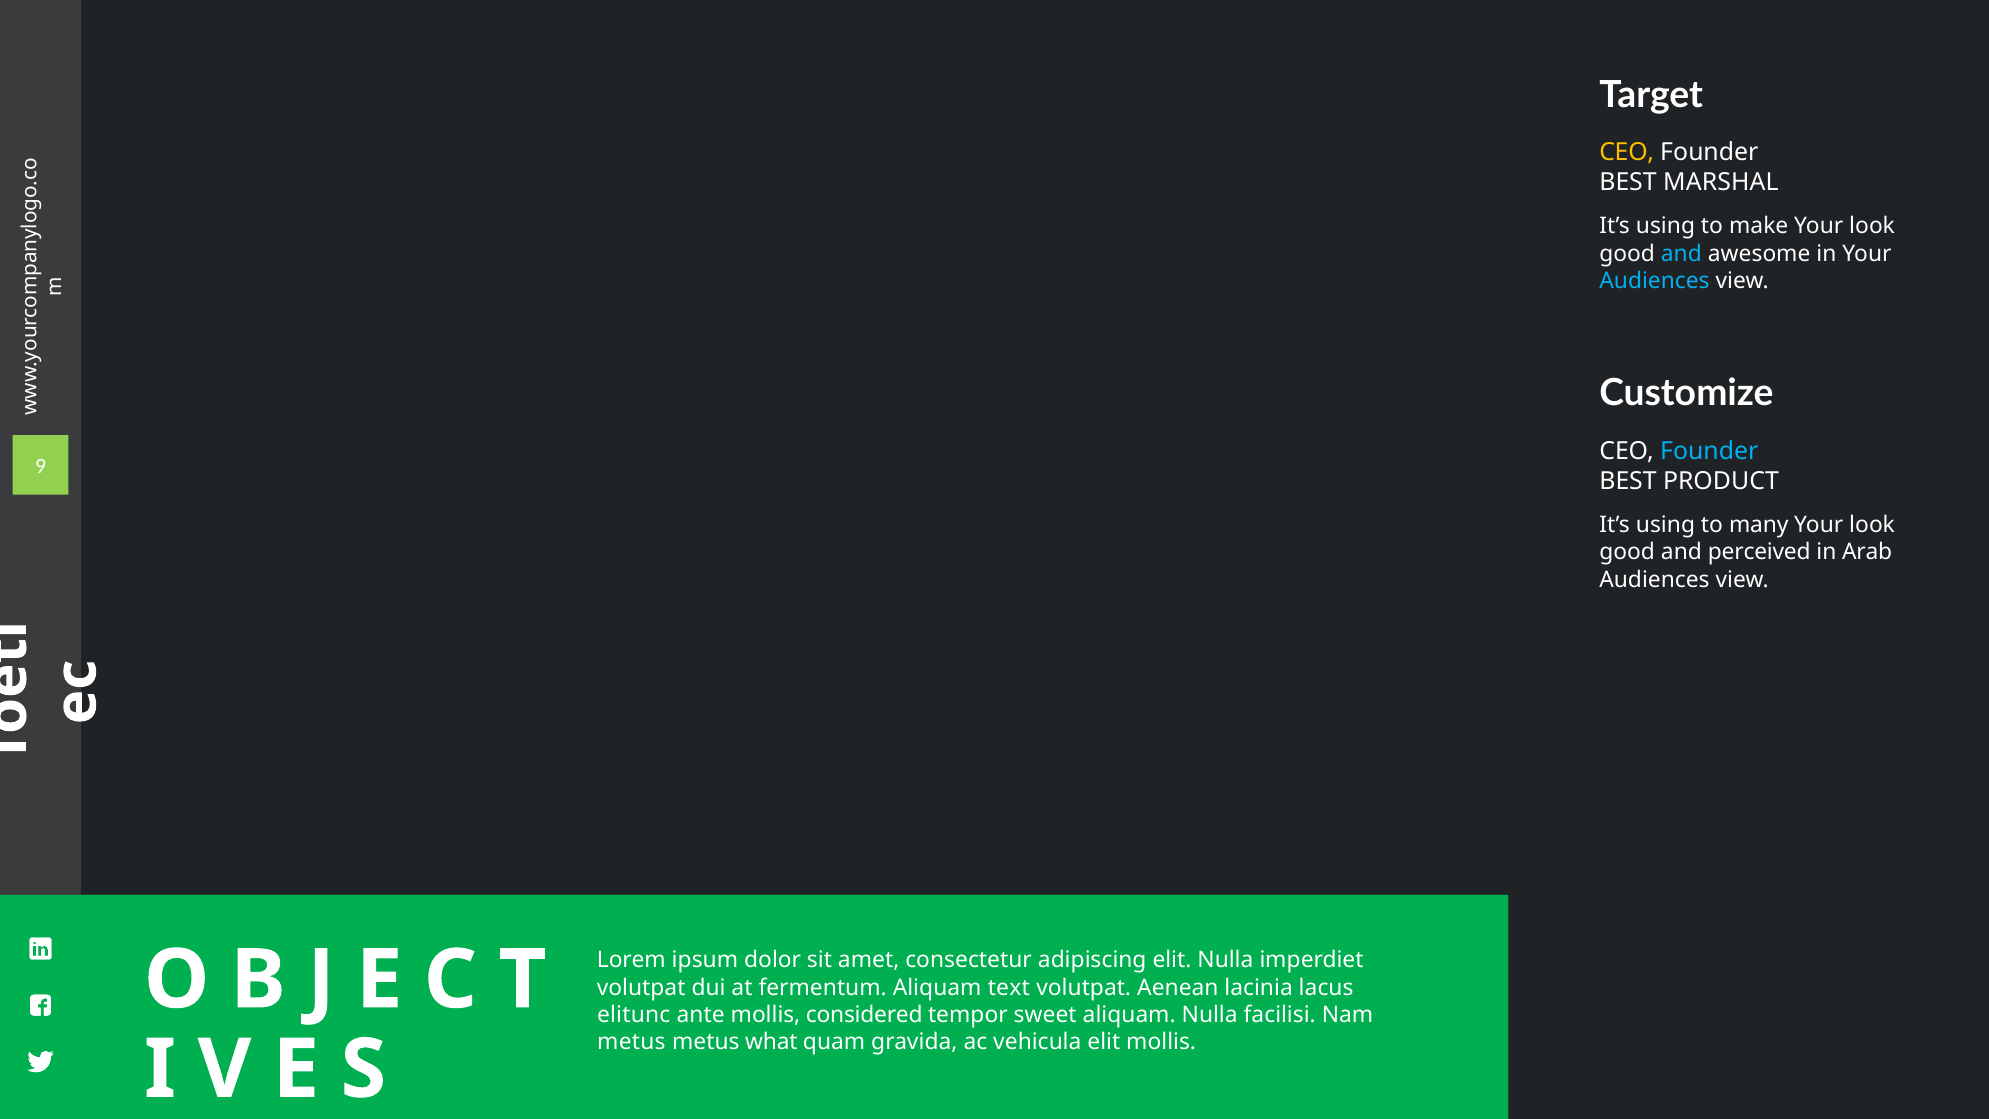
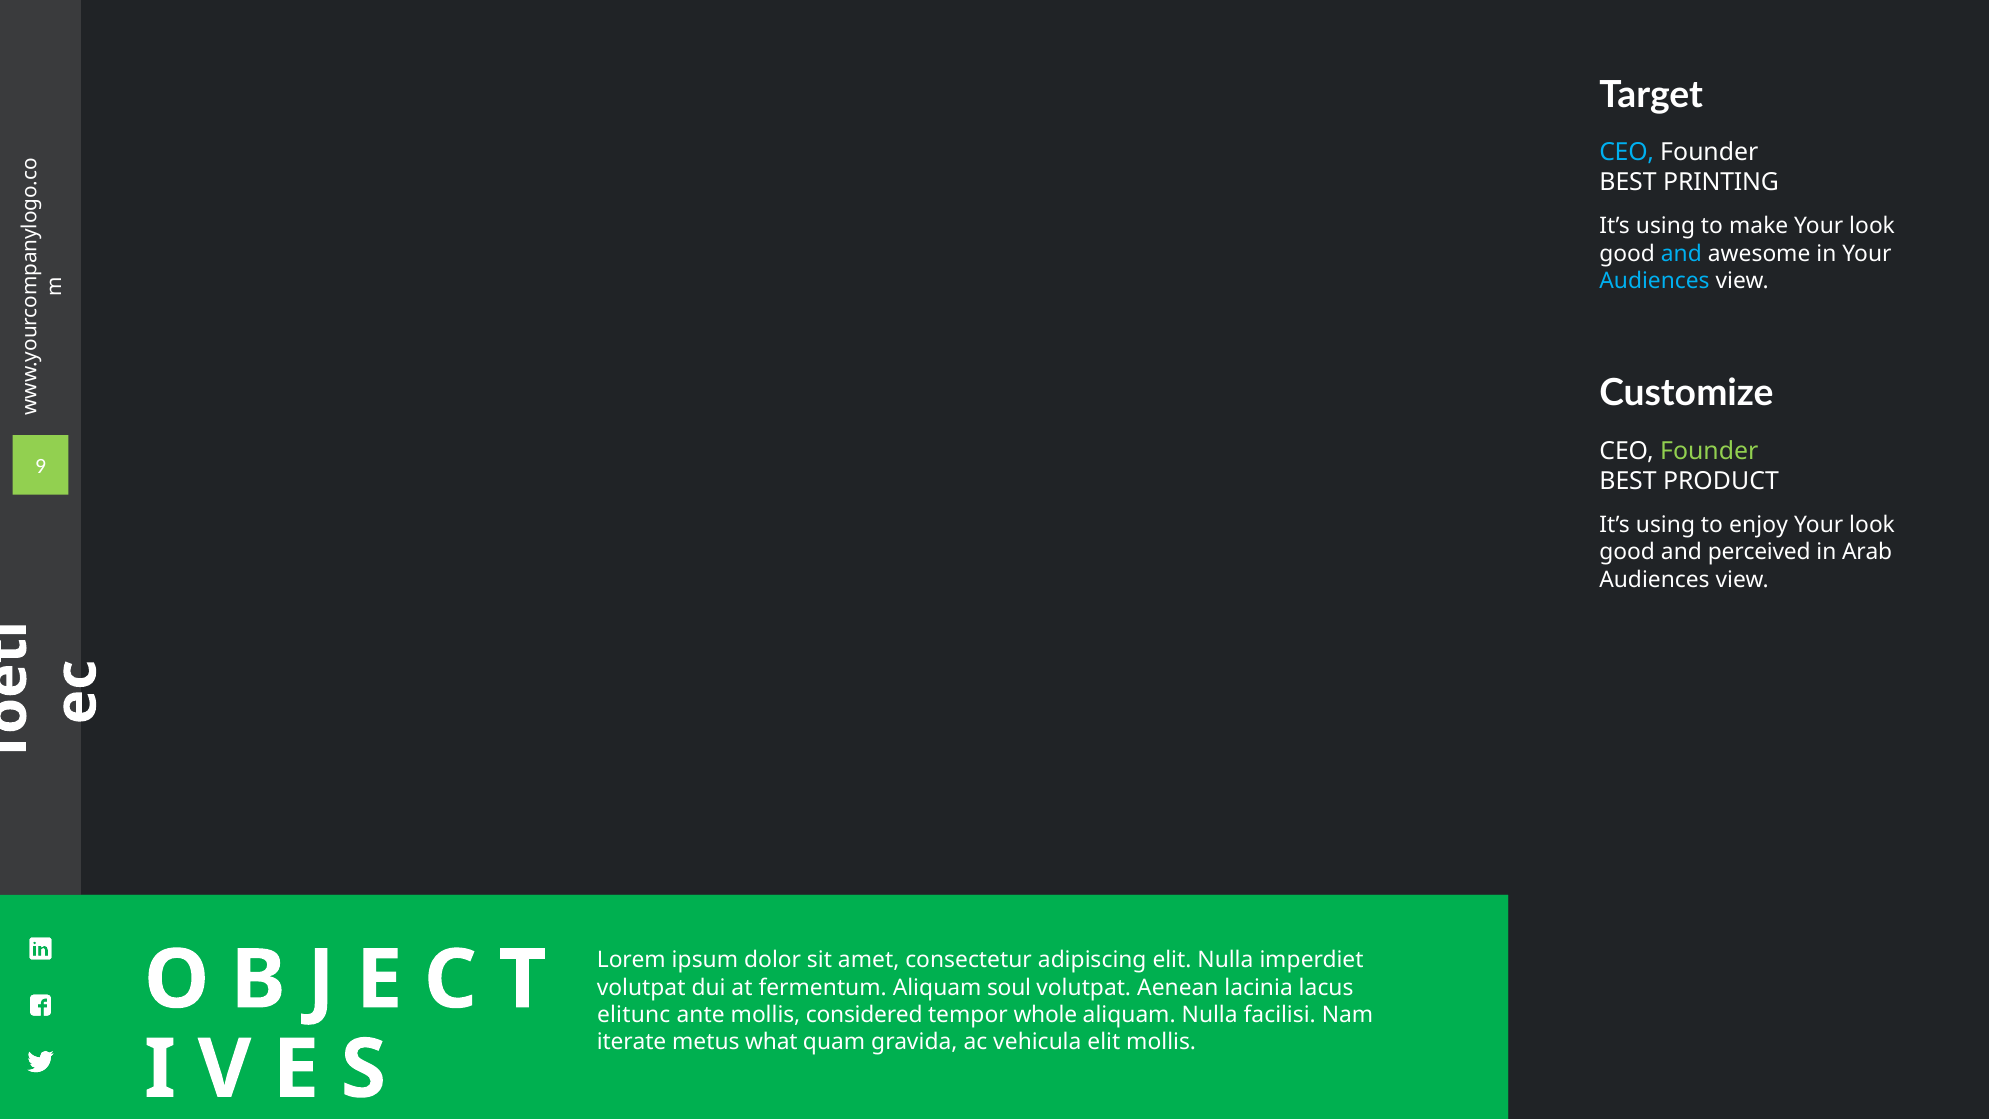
CEO colour: yellow -> light blue (1627, 152)
MARSHAL: MARSHAL -> PRINTING (1721, 182)
Founder colour: light blue -> light green (1709, 451)
many: many -> enjoy (1759, 525)
text: text -> soul (1009, 987)
sweet: sweet -> whole (1045, 1015)
metus: metus -> iterate (632, 1042)
